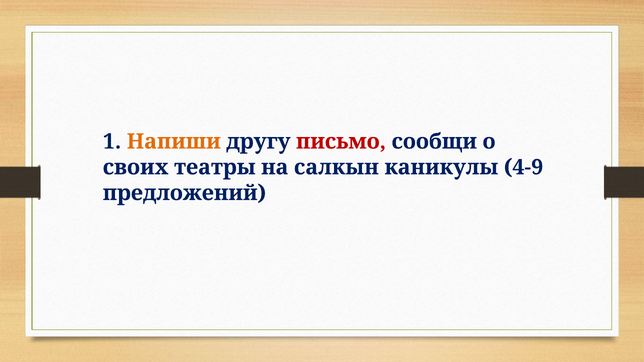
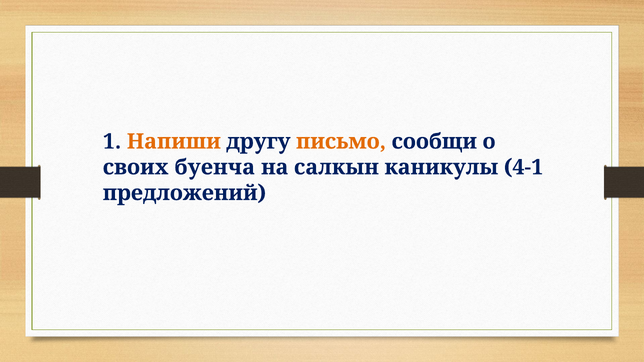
письмо colour: red -> orange (341, 142)
театры: театры -> буенча (215, 167)
4-9: 4-9 -> 4-1 (524, 167)
